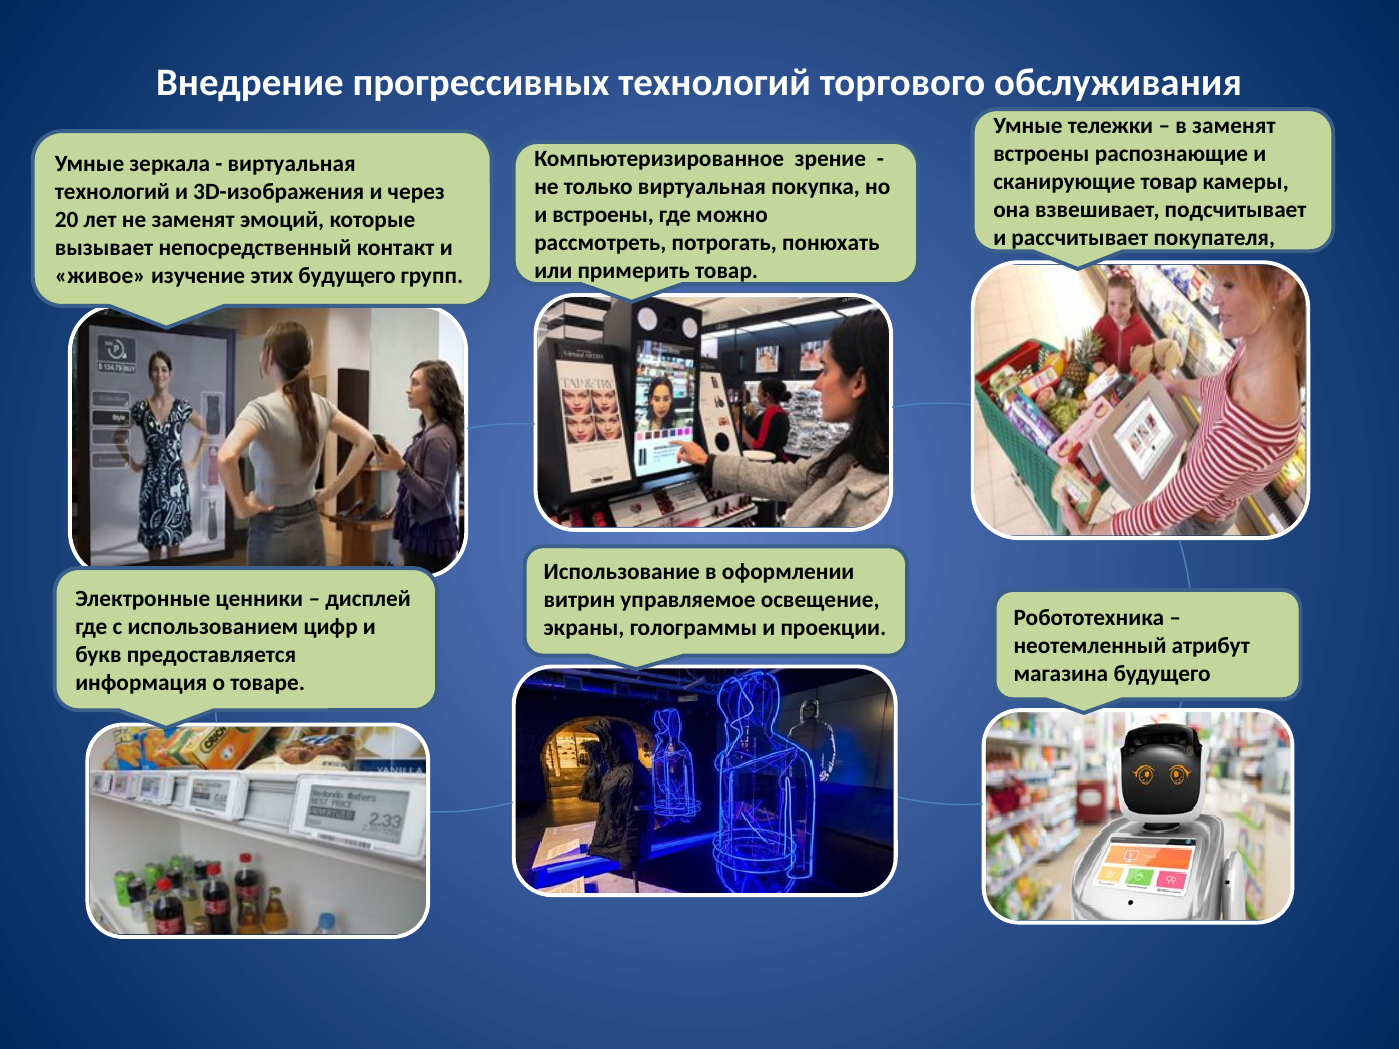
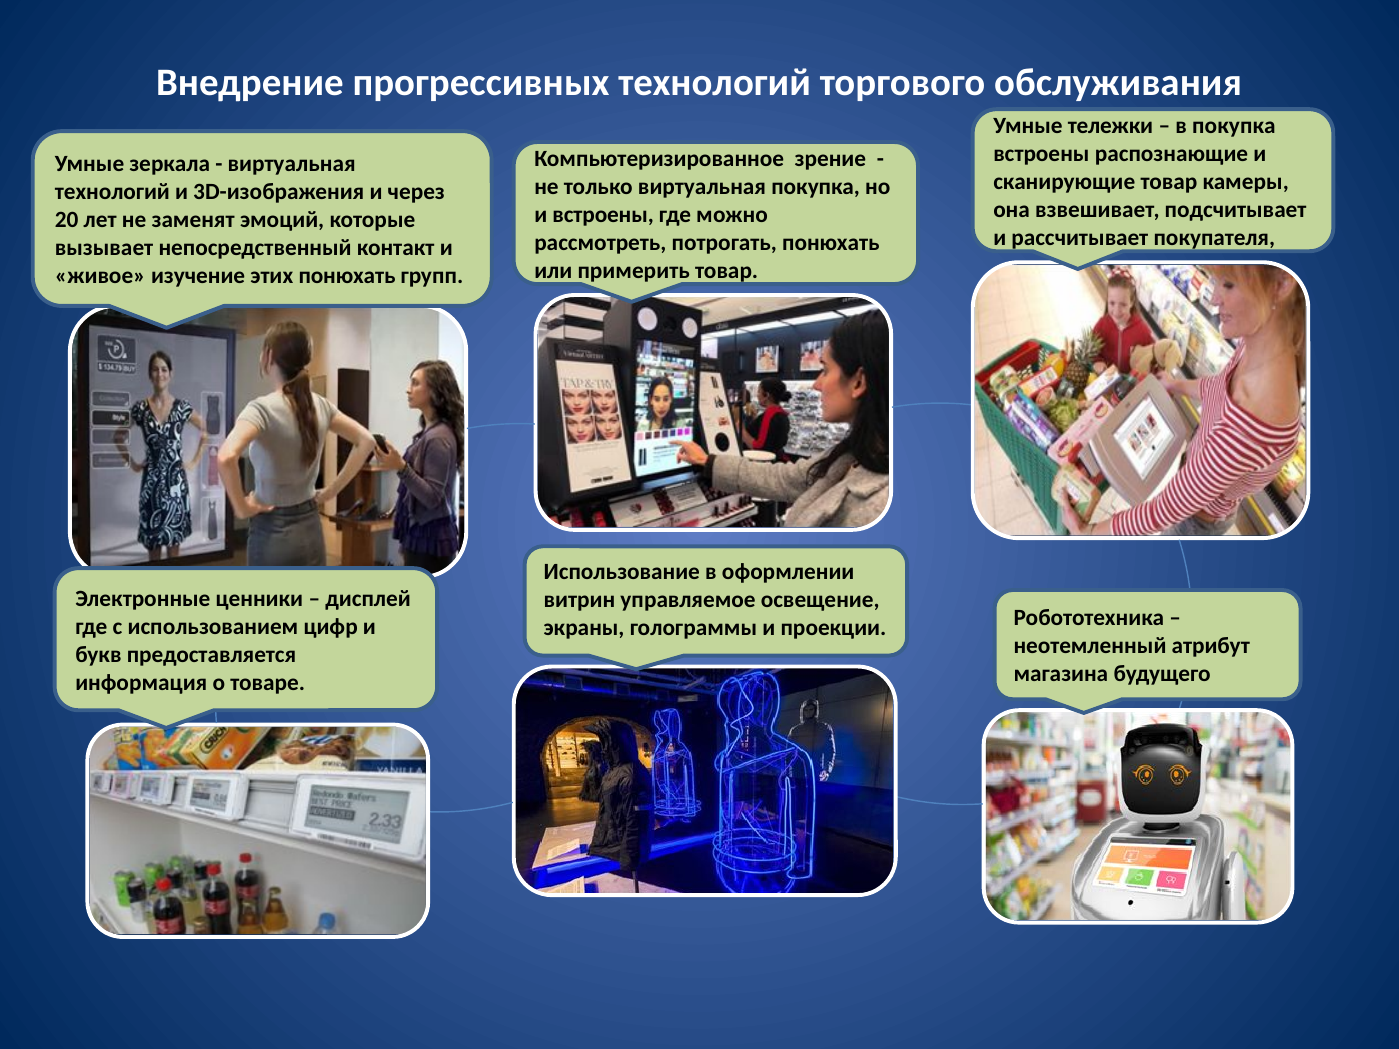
в заменят: заменят -> покупка (1234, 126)
этих будущего: будущего -> понюхать (347, 276)
